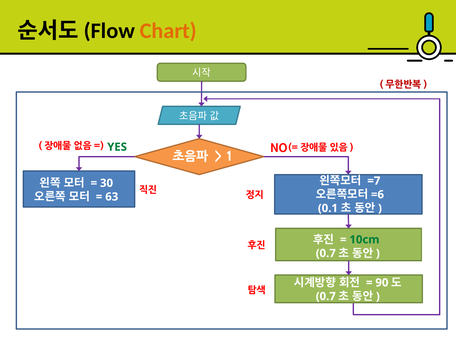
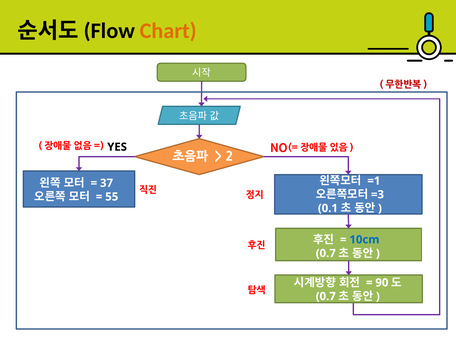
YES colour: green -> black (117, 147)
1: 1 -> 2 (229, 156)
=7: =7 -> =1 (374, 181)
30: 30 -> 37 (107, 183)
=6: =6 -> =3 (377, 195)
63: 63 -> 55 (112, 197)
10cm colour: green -> blue (364, 240)
